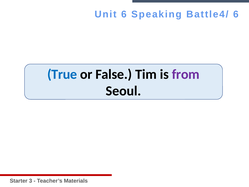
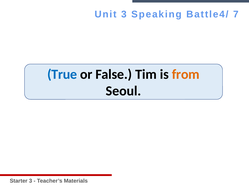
Unit 6: 6 -> 3 (124, 14)
Battle4/ 6: 6 -> 7 (236, 14)
from colour: purple -> orange (186, 74)
